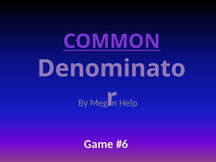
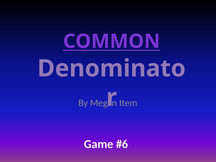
Help: Help -> Item (128, 103)
